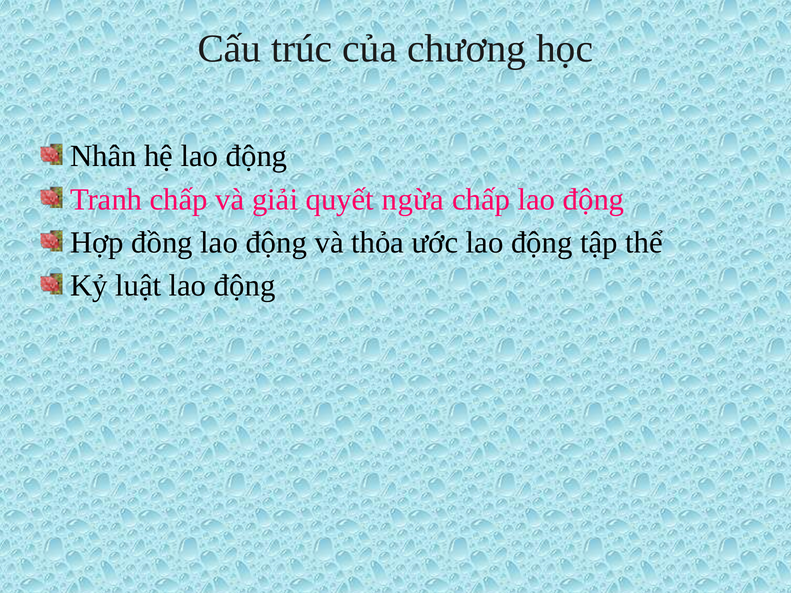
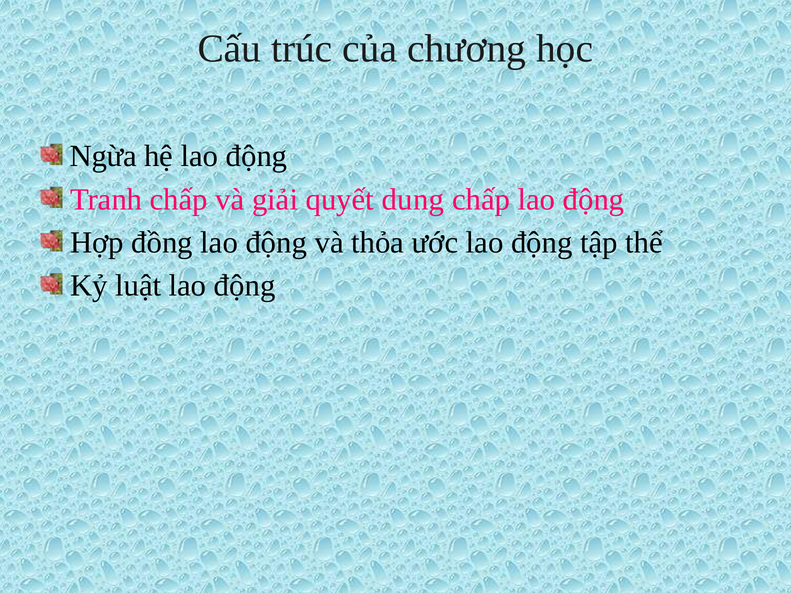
Nhân: Nhân -> Ngừa (103, 156)
ngừa: ngừa -> dung (413, 199)
